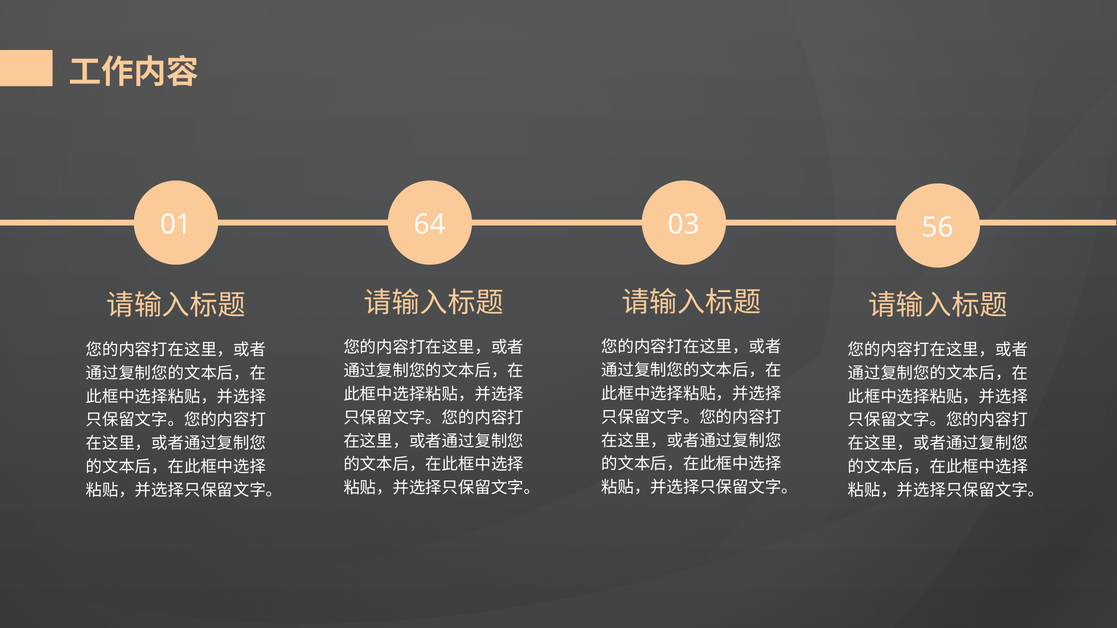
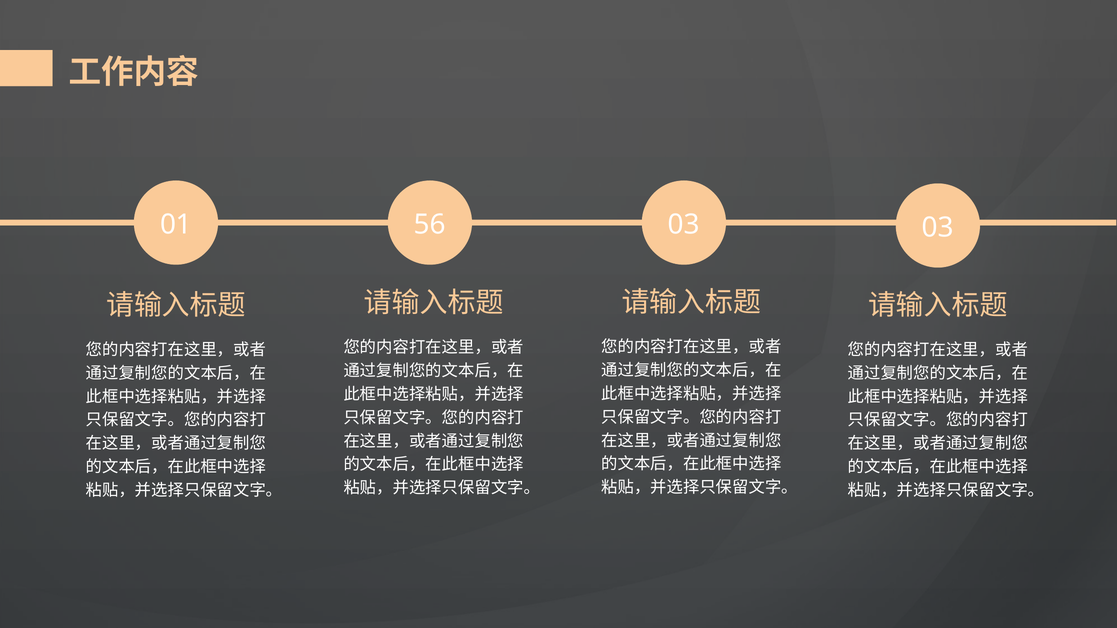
64: 64 -> 56 (430, 225)
03 56: 56 -> 03 (938, 228)
